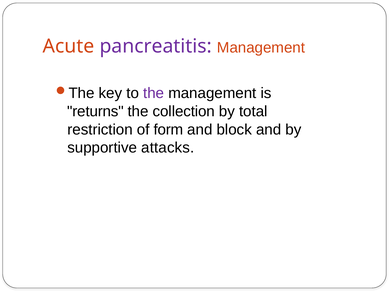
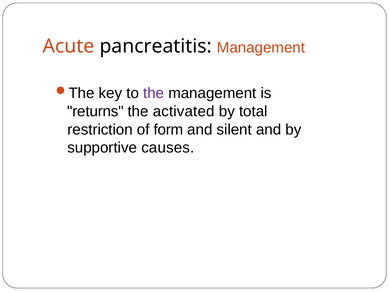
pancreatitis colour: purple -> black (156, 46)
collection: collection -> activated (184, 111)
block: block -> silent (234, 129)
attacks: attacks -> causes (168, 148)
